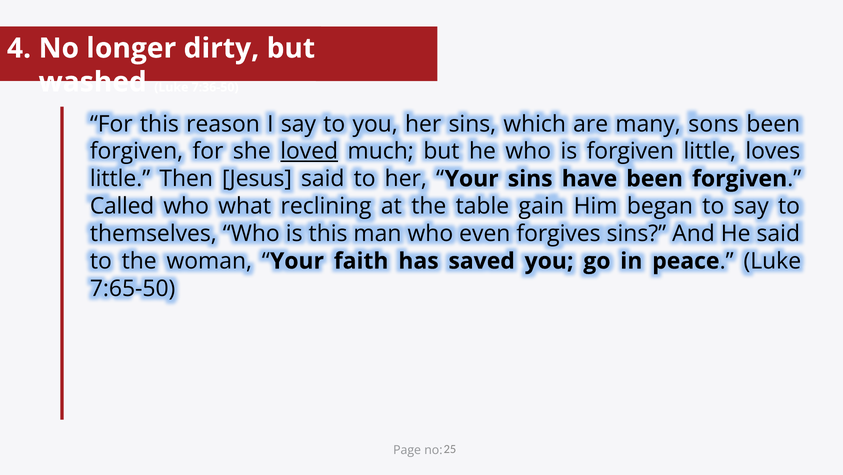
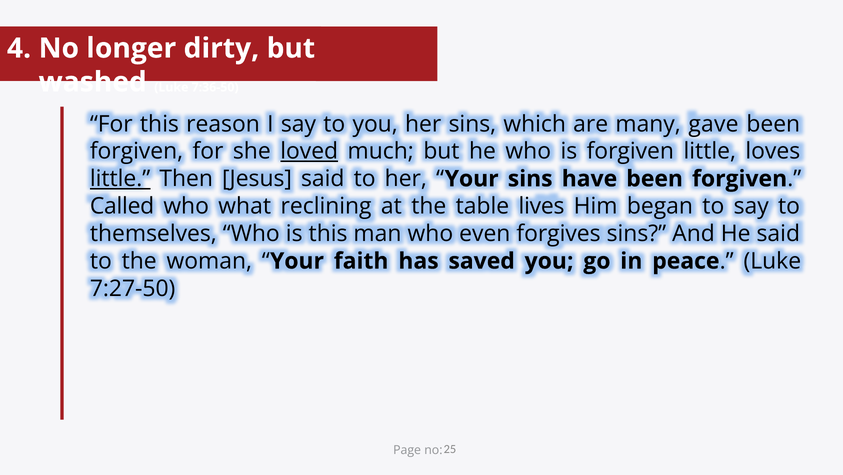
sons: sons -> gave (713, 124)
little underline: none -> present (120, 179)
gain: gain -> lives (542, 206)
7:65-50: 7:65-50 -> 7:27-50 (133, 289)
